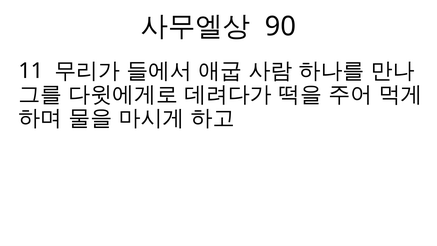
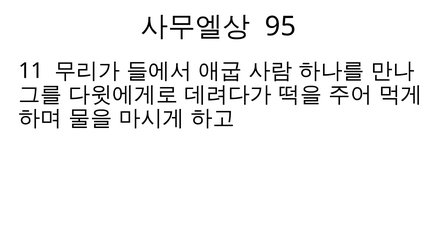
90: 90 -> 95 (280, 26)
